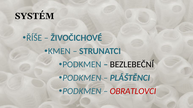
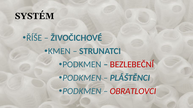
BEZLEBEČNÍ colour: black -> red (132, 65)
